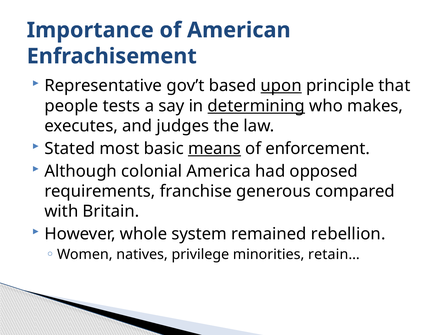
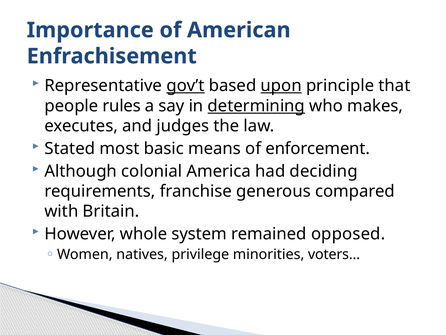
gov’t underline: none -> present (185, 86)
tests: tests -> rules (122, 106)
means underline: present -> none (215, 148)
opposed: opposed -> deciding (324, 171)
rebellion: rebellion -> opposed (348, 234)
retain…: retain… -> voters… (334, 254)
